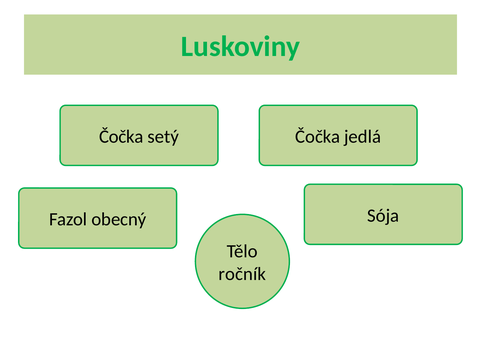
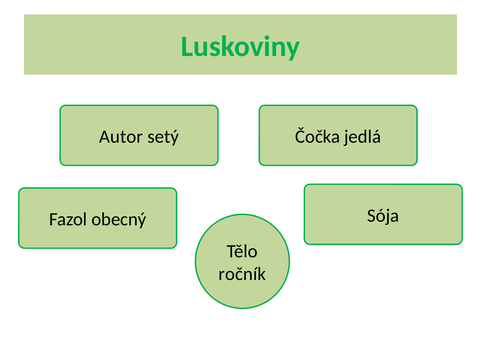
Čočka: Čočka -> Autor (121, 137)
